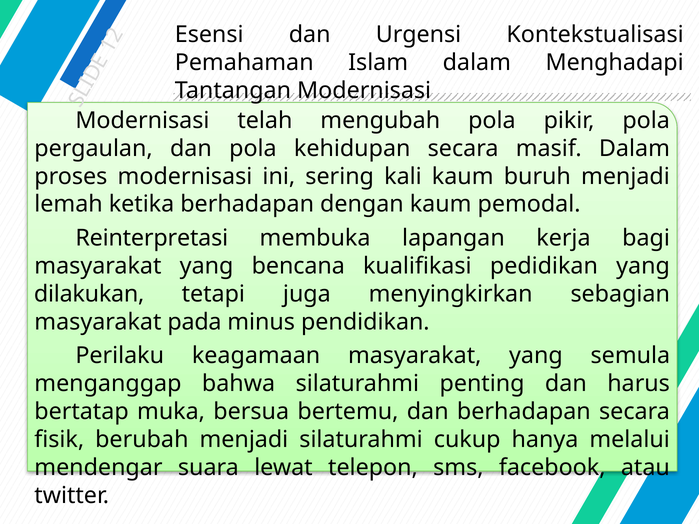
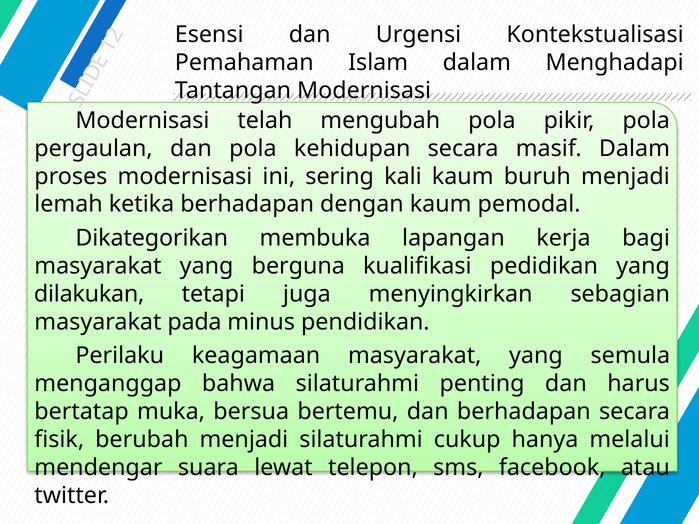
Reinterpretasi: Reinterpretasi -> Dikategorikan (152, 238)
bencana: bencana -> berguna (298, 266)
